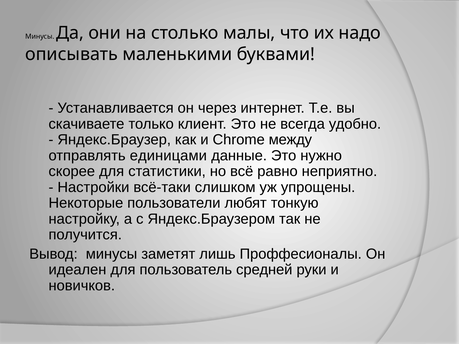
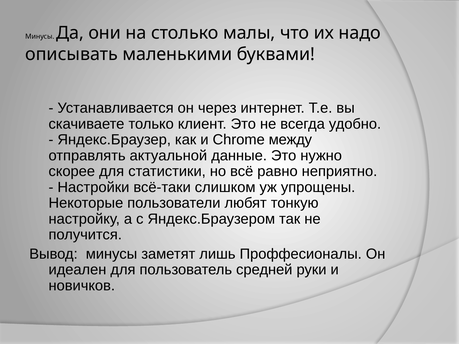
единицами: единицами -> актуальной (168, 156)
